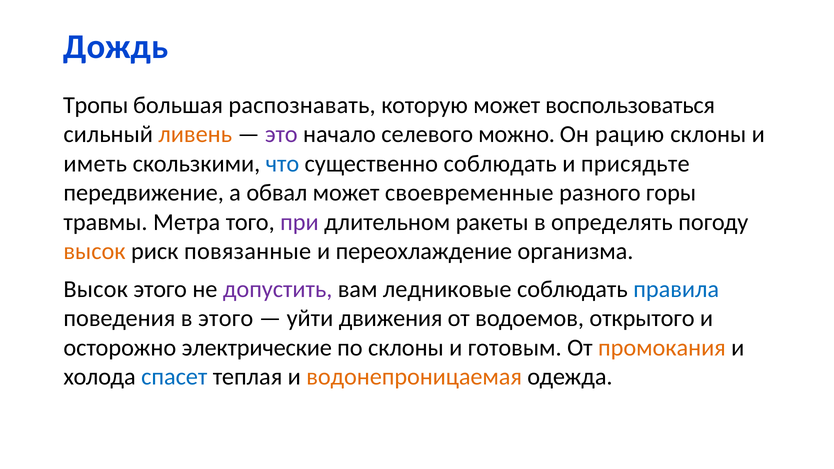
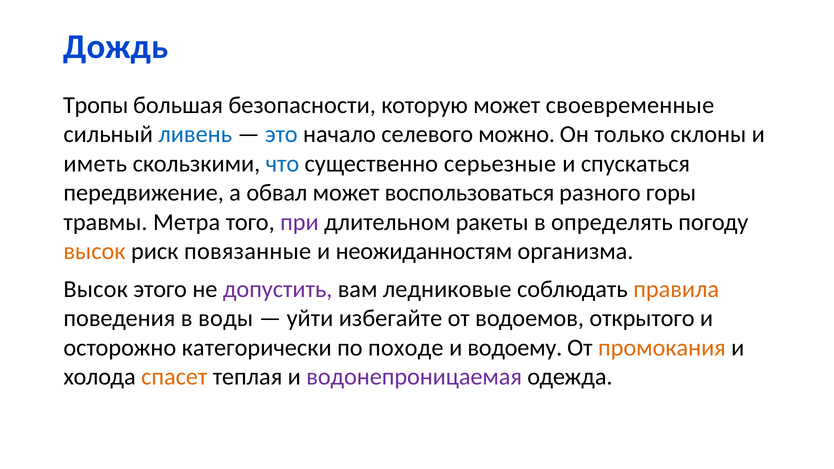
распознавать: распознавать -> безопасности (302, 105)
воспользоваться: воспользоваться -> своевременные (630, 105)
ливень colour: orange -> blue (195, 134)
это colour: purple -> blue (281, 134)
рацию: рацию -> только (630, 134)
существенно соблюдать: соблюдать -> серьезные (500, 164)
присядьте: присядьте -> спускаться (635, 164)
своевременные: своевременные -> воспользоваться (469, 193)
переохлаждение: переохлаждение -> неожиданностям (424, 251)
правила colour: blue -> orange (676, 289)
в этого: этого -> воды (226, 318)
движения: движения -> избегайте (391, 318)
электрические: электрические -> категорически (257, 348)
по склоны: склоны -> походе (406, 348)
готовым: готовым -> водоему (515, 348)
спасет colour: blue -> orange (174, 377)
водонепроницаемая colour: orange -> purple (414, 377)
